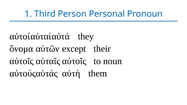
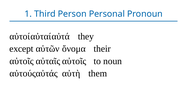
ὄνομα: ὄνομα -> except (21, 49)
except: except -> ὄνομα (74, 49)
